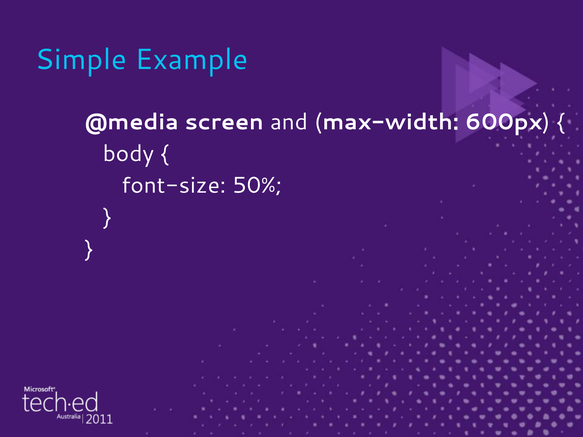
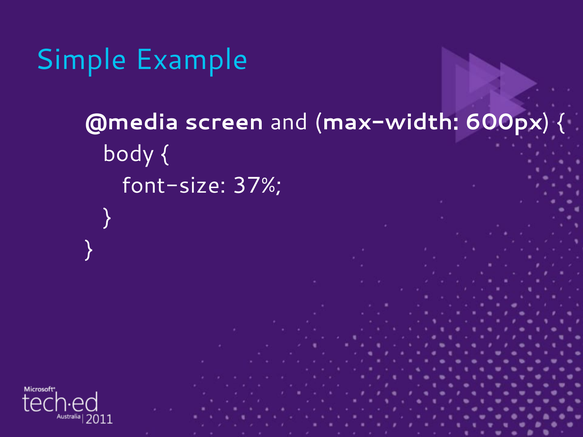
50%: 50% -> 37% (257, 186)
